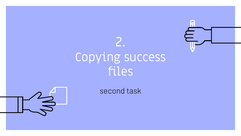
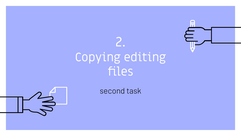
success: success -> editing (145, 57)
